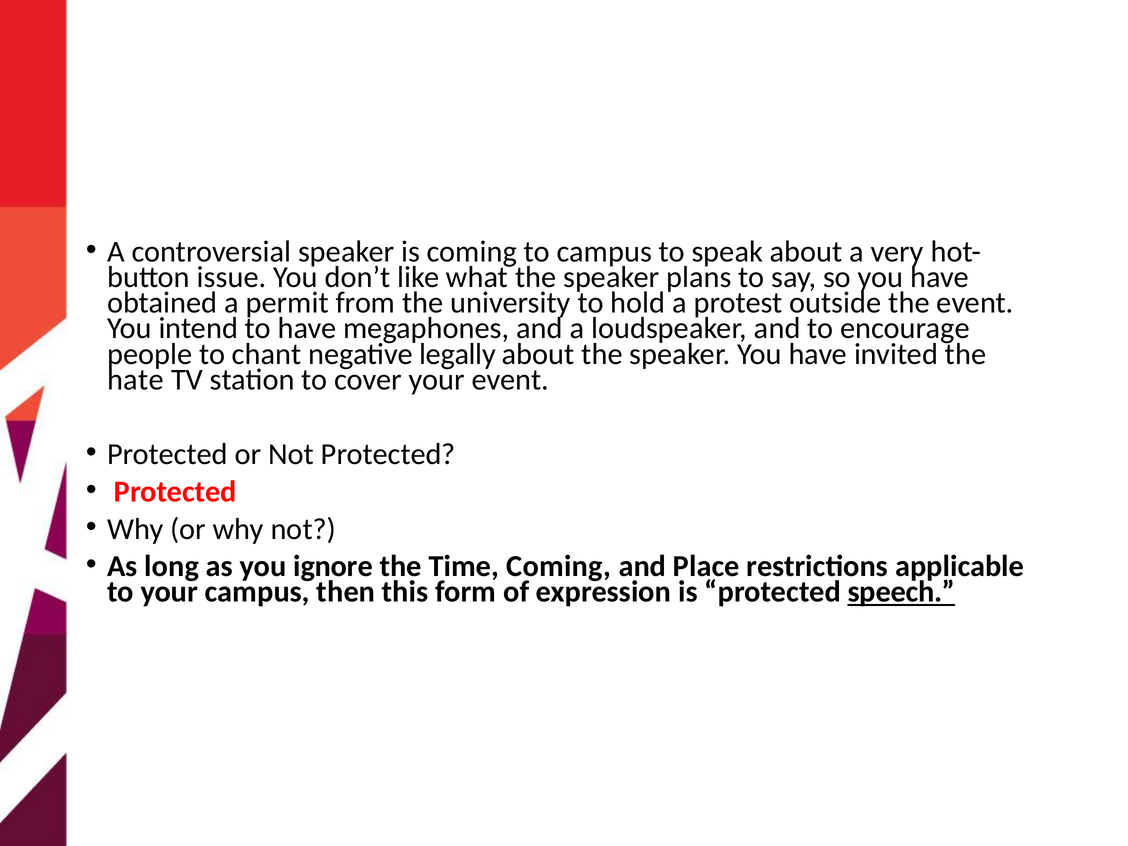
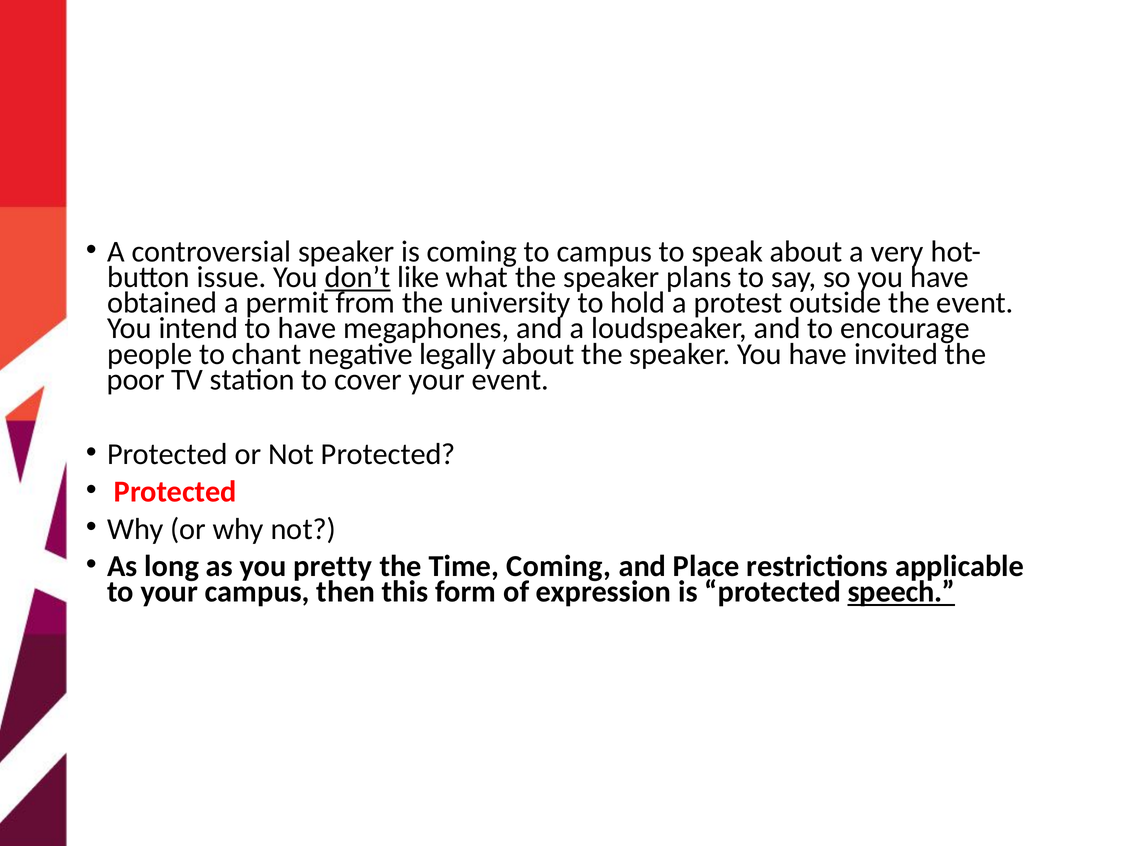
don’t underline: none -> present (357, 277)
hate: hate -> poor (136, 380)
ignore: ignore -> pretty (333, 566)
